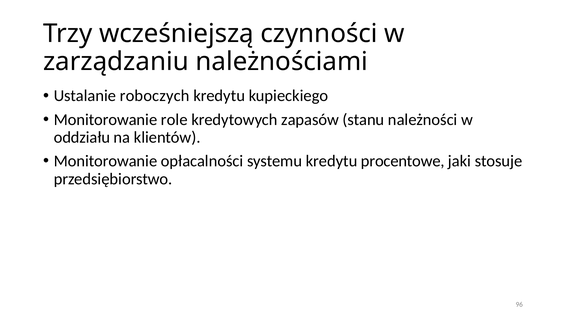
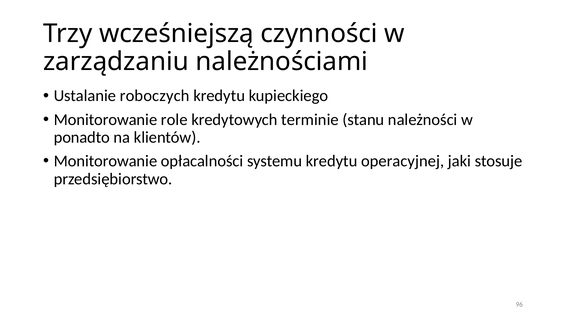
zapasów: zapasów -> terminie (310, 119)
oddziału: oddziału -> ponadto (82, 137)
procentowe: procentowe -> operacyjnej (403, 161)
